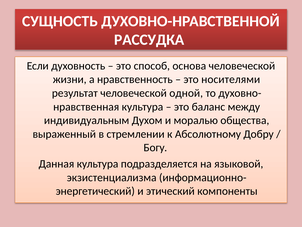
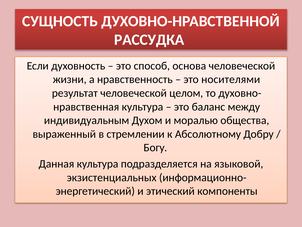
одной: одной -> целом (186, 93)
экзистенциализма: экзистенциализма -> экзистенциальных (112, 177)
